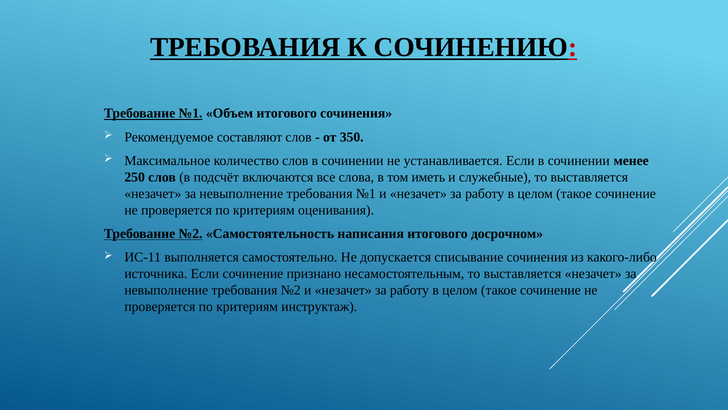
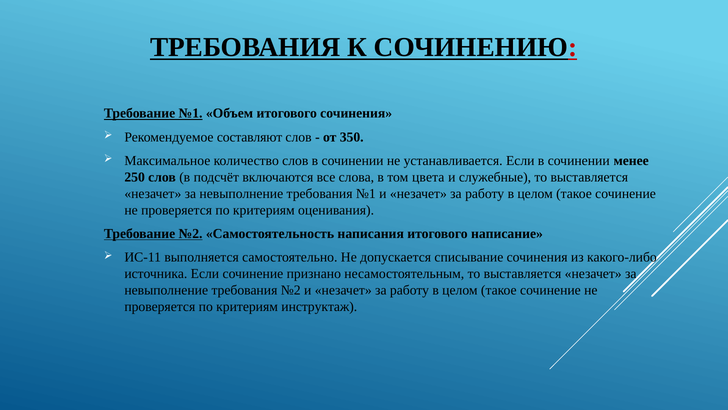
иметь: иметь -> цвета (428, 177)
досрочном: досрочном -> написание (507, 233)
